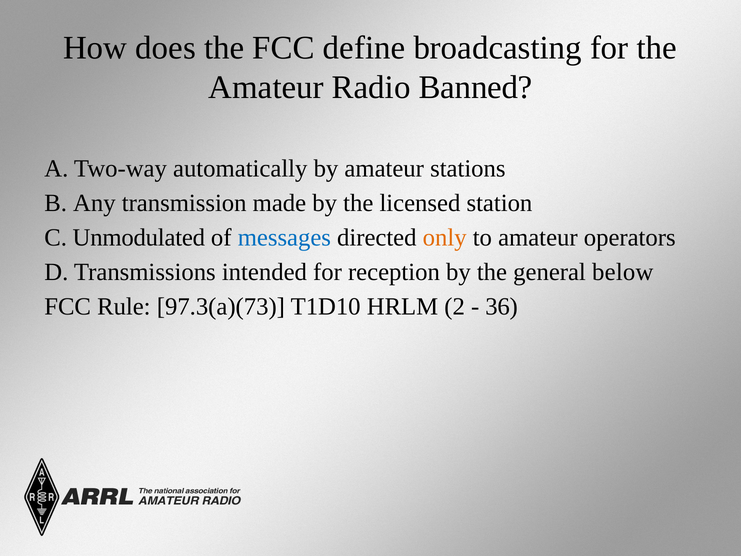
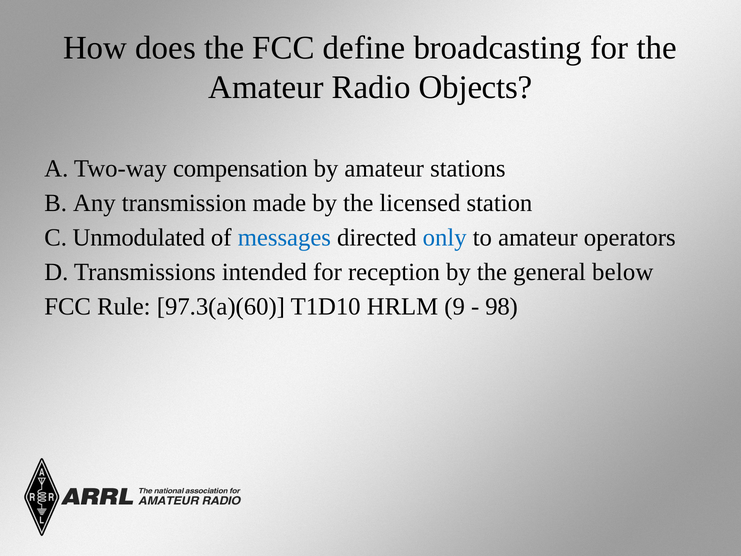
Banned: Banned -> Objects (476, 88)
automatically: automatically -> compensation (240, 168)
only colour: orange -> blue (445, 238)
97.3(a)(73: 97.3(a)(73 -> 97.3(a)(60 (221, 307)
2: 2 -> 9 (455, 307)
36: 36 -> 98 (502, 307)
